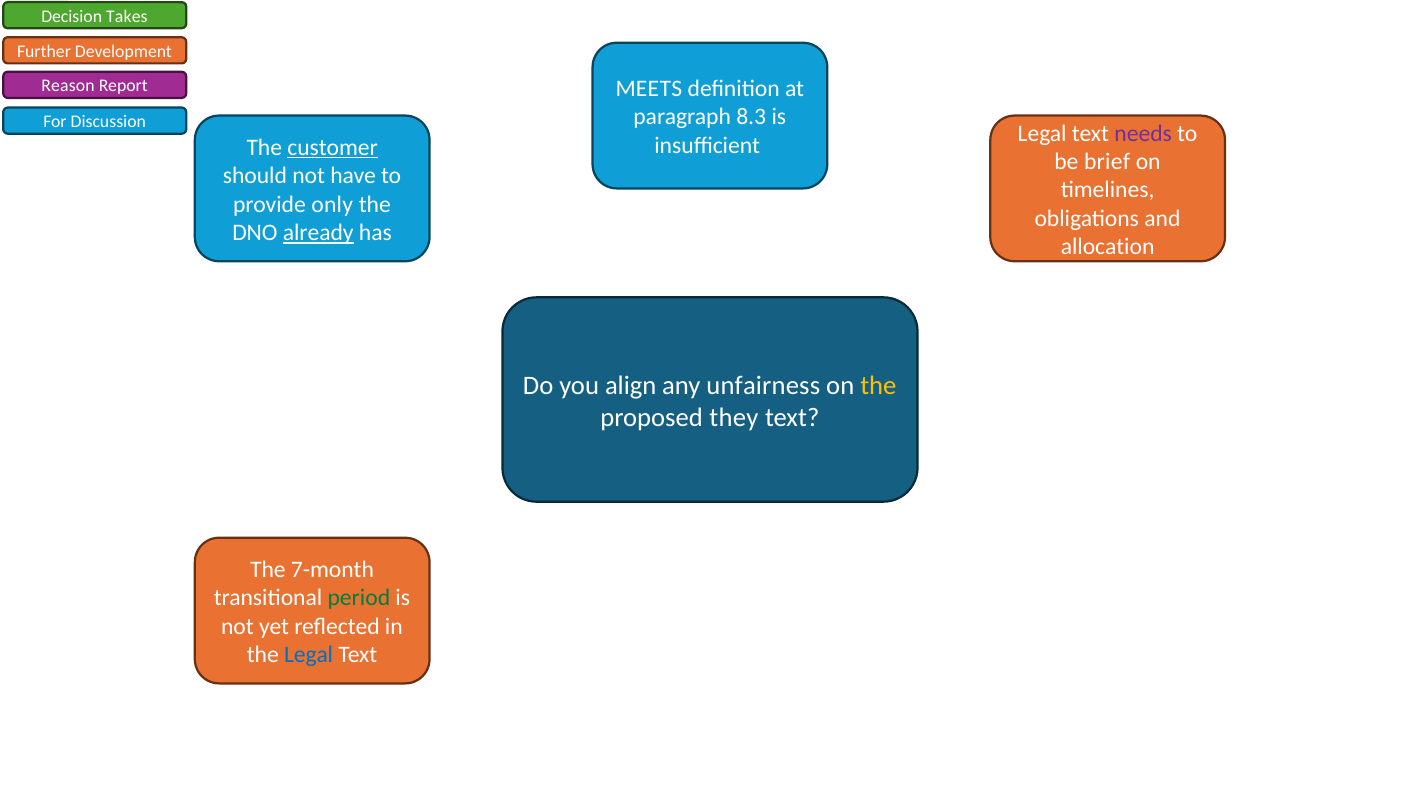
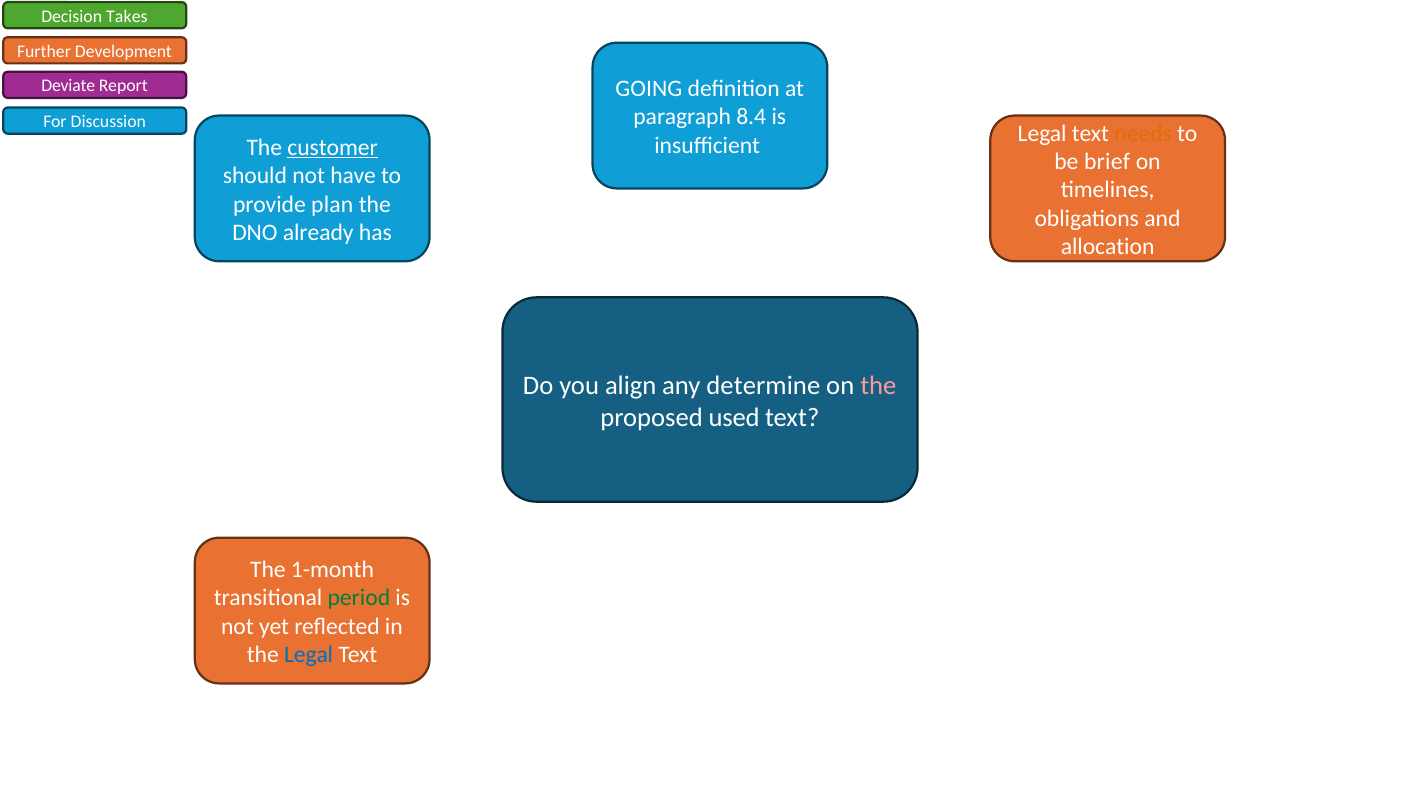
Reason: Reason -> Deviate (68, 86)
MEETS: MEETS -> GOING (649, 89)
8.3: 8.3 -> 8.4 (751, 117)
needs colour: purple -> orange (1143, 133)
only: only -> plan (332, 204)
already underline: present -> none (318, 233)
unfairness: unfairness -> determine (763, 385)
the colour: yellow -> pink (878, 385)
they: they -> used (734, 417)
7-month: 7-month -> 1-month (332, 569)
